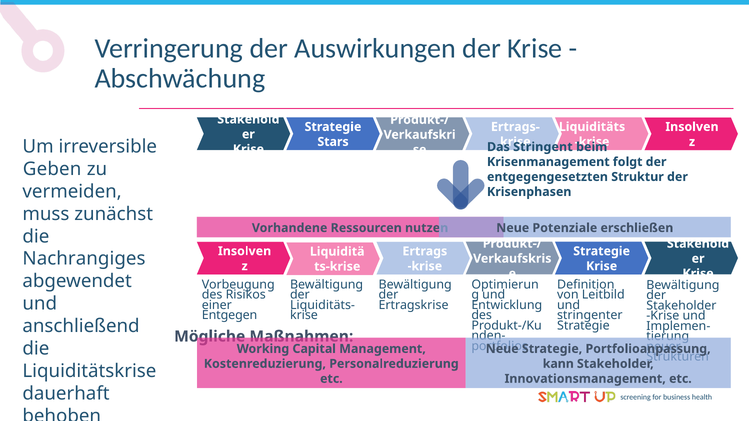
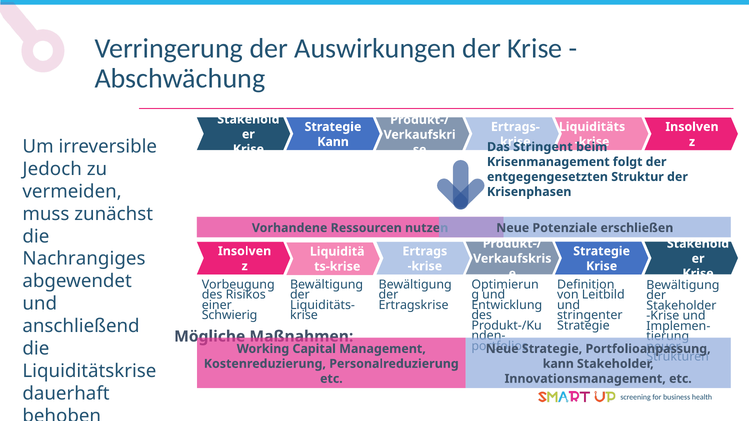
Stars: Stars -> Kann (333, 142)
Geben: Geben -> Jedoch (52, 169)
Entgegen: Entgegen -> Schwierig (230, 315)
